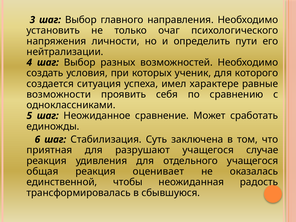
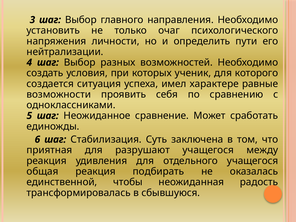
случае: случае -> между (262, 150)
оценивает: оценивает -> подбирать (158, 171)
